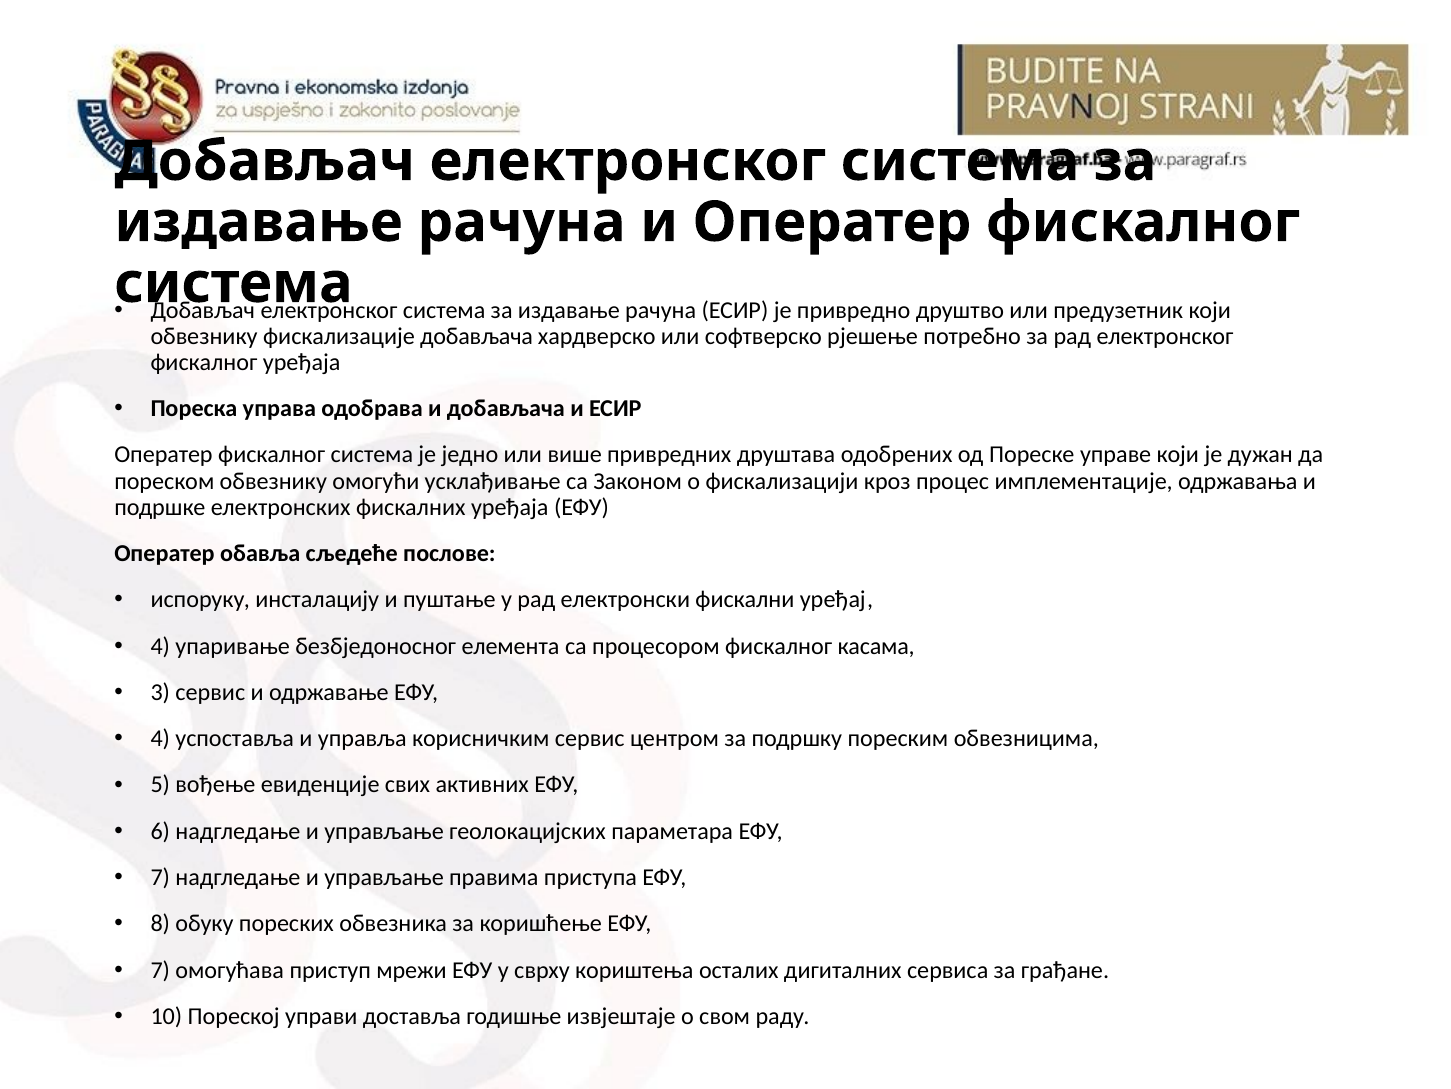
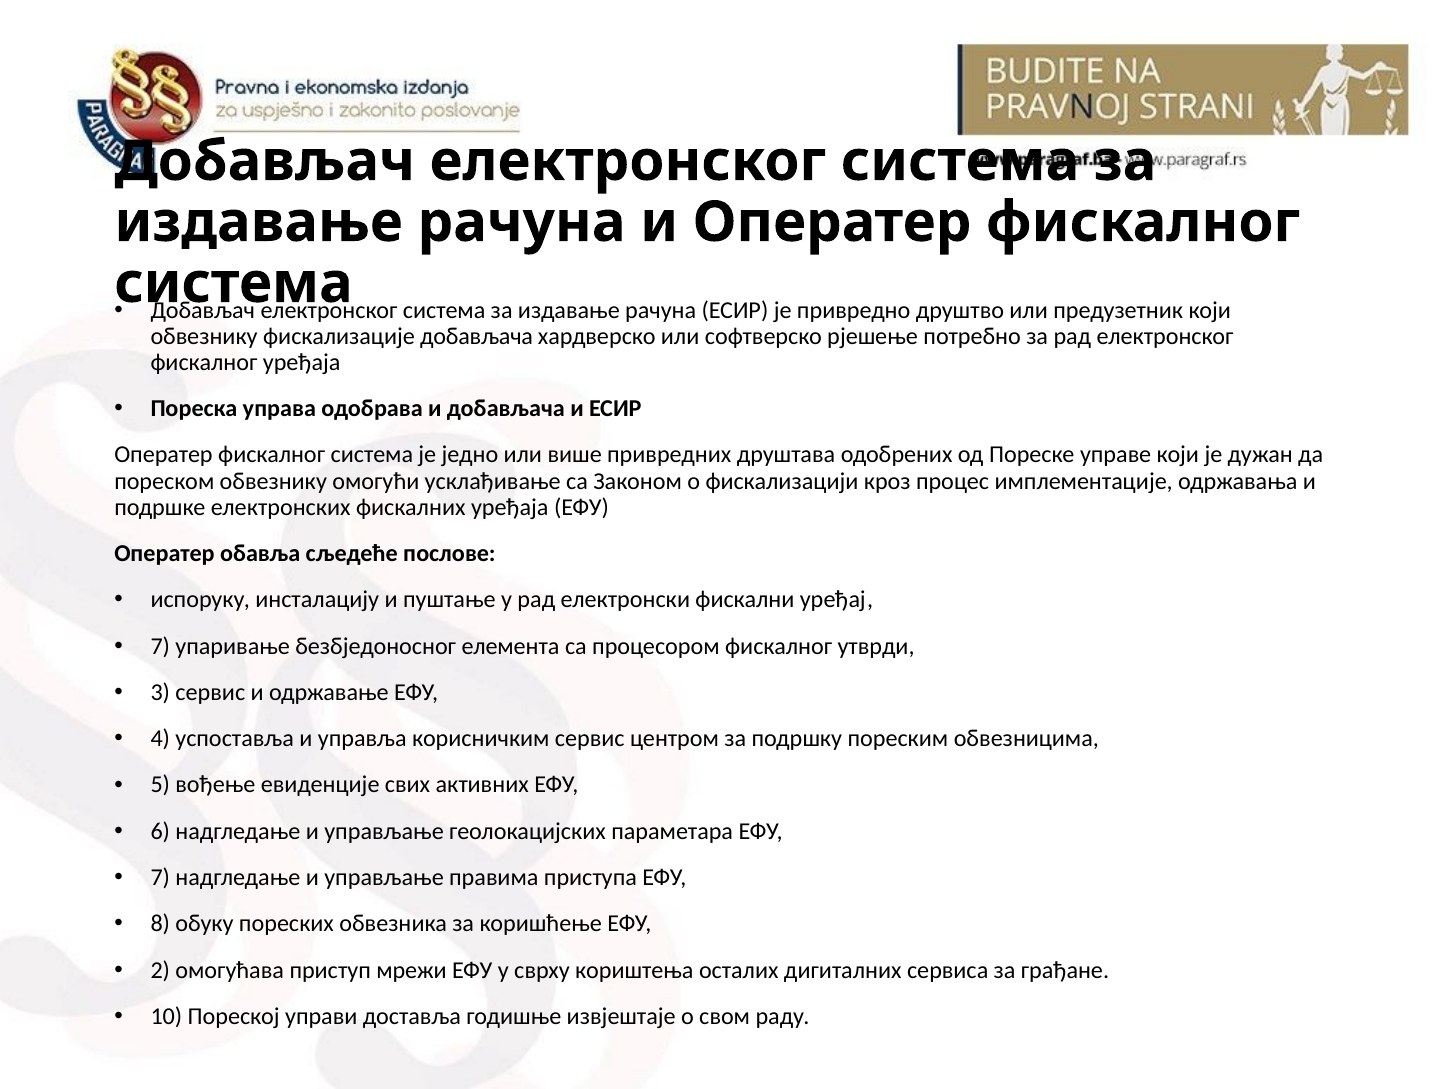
4: 4 -> 7 (160, 646)
касама: касама -> утврди (876, 646)
7: 7 -> 2 (160, 970)
